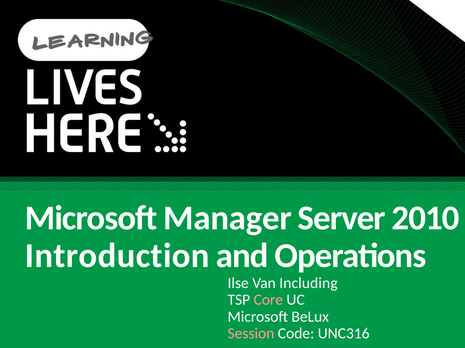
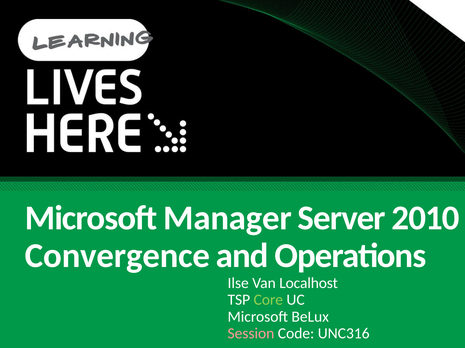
Introduction: Introduction -> Convergence (118, 256)
Including: Including -> Localhost (309, 284)
Core colour: pink -> light green (268, 301)
